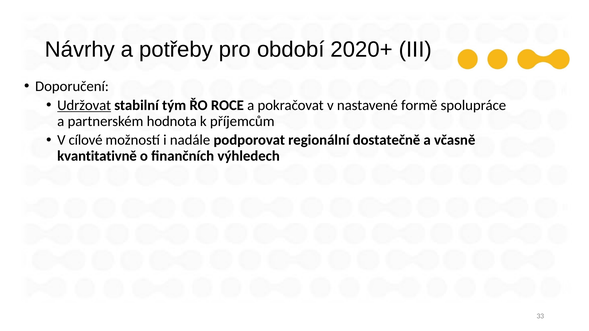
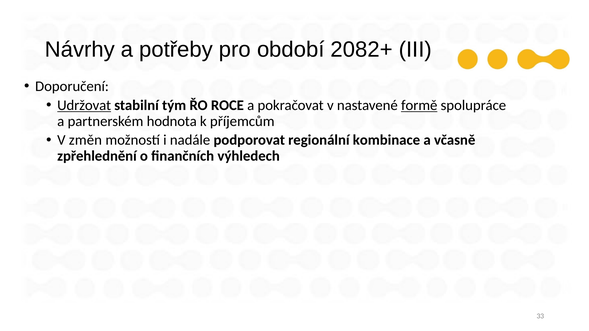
2020+: 2020+ -> 2082+ (362, 49)
formě underline: none -> present (419, 105)
cílové: cílové -> změn (85, 140)
dostatečně: dostatečně -> kombinace (386, 140)
kvantitativně: kvantitativně -> zpřehlednění (97, 156)
